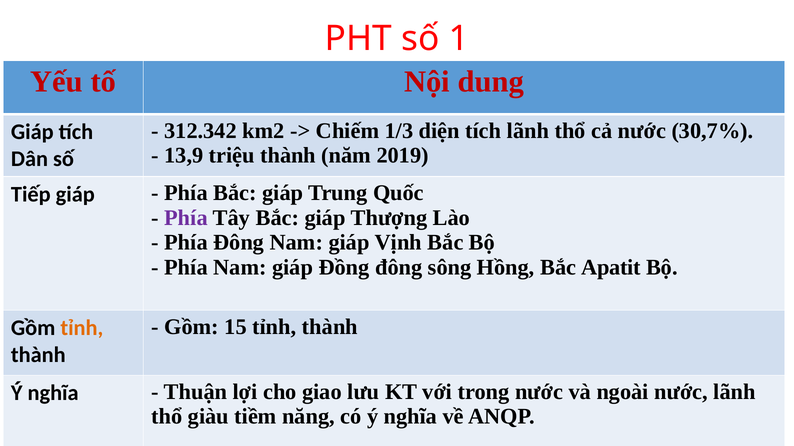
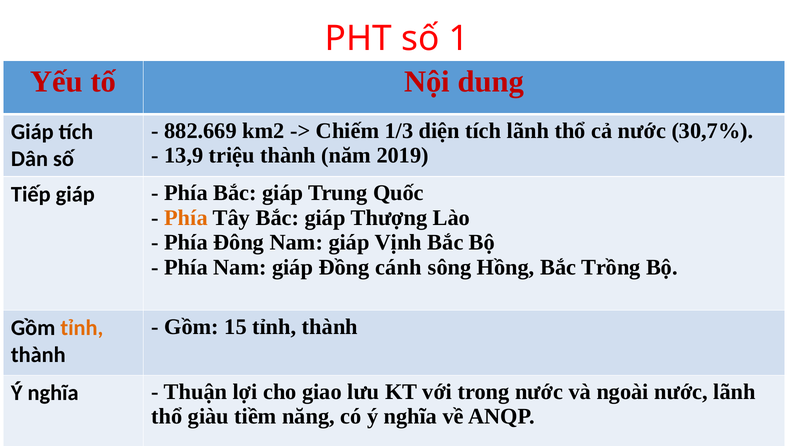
312.342: 312.342 -> 882.669 (201, 131)
Phía colour: purple -> orange (186, 218)
Đồng đông: đông -> cánh (399, 268)
Apatit: Apatit -> Trồng (611, 268)
